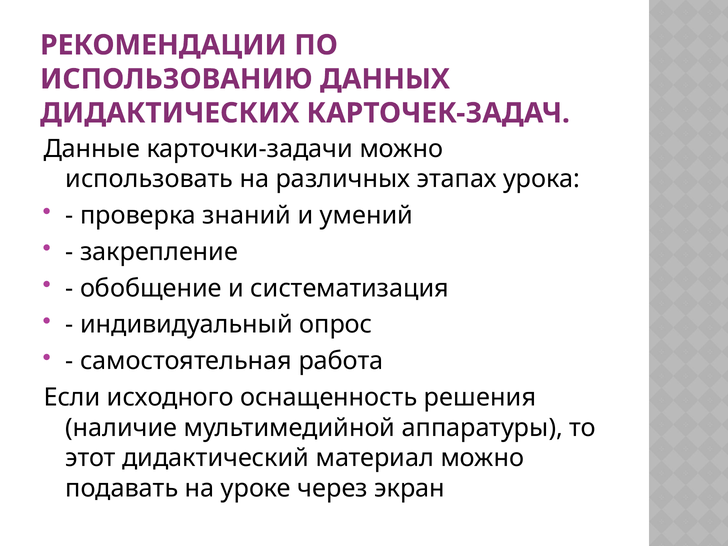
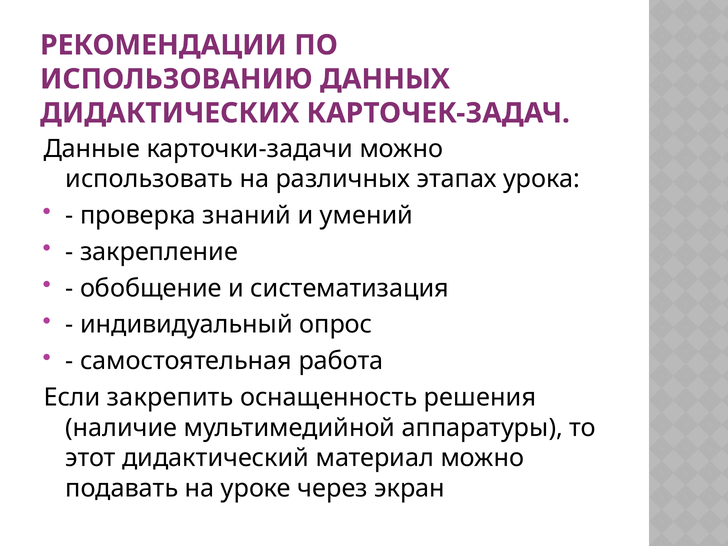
исходного: исходного -> закрепить (170, 397)
